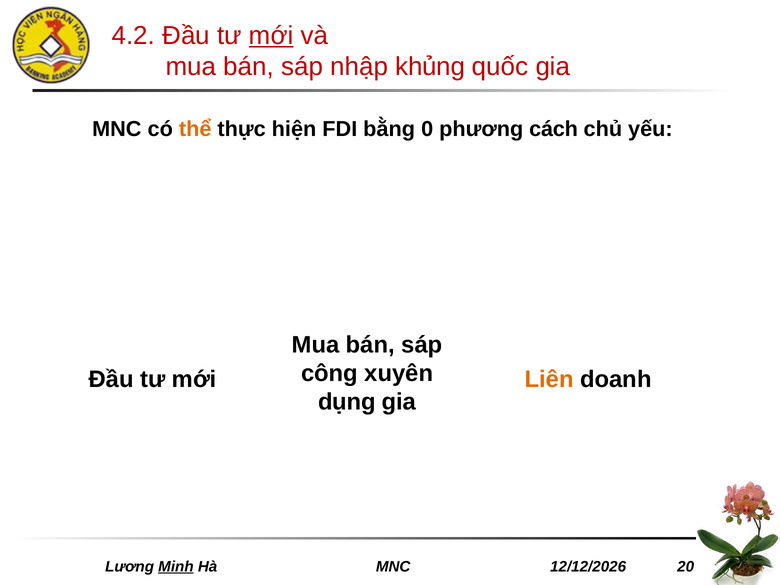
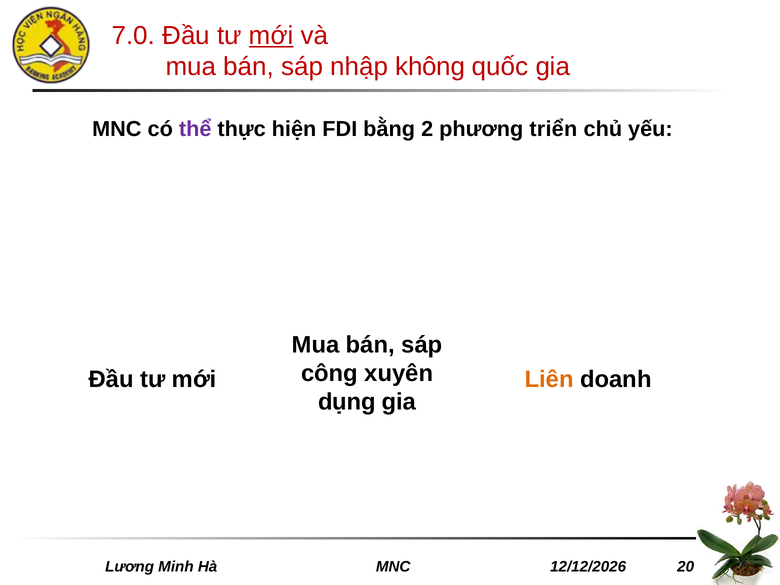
4.2: 4.2 -> 7.0 (133, 36)
khủng: khủng -> không (430, 67)
thể colour: orange -> purple (195, 129)
0: 0 -> 2 (427, 129)
cách: cách -> triển (553, 129)
Minh underline: present -> none (176, 567)
